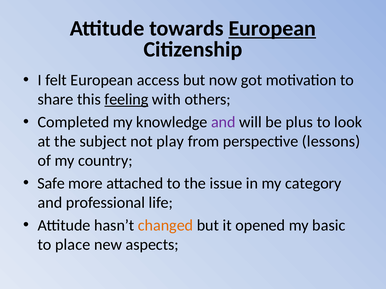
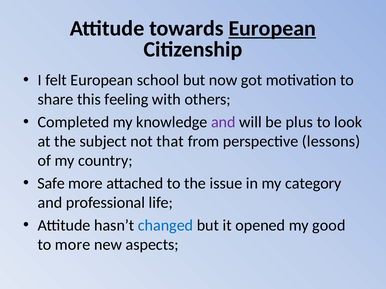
access: access -> school (158, 80)
feeling underline: present -> none (126, 100)
play: play -> that (170, 142)
changed colour: orange -> blue (166, 226)
basic: basic -> good (329, 226)
to place: place -> more (73, 245)
